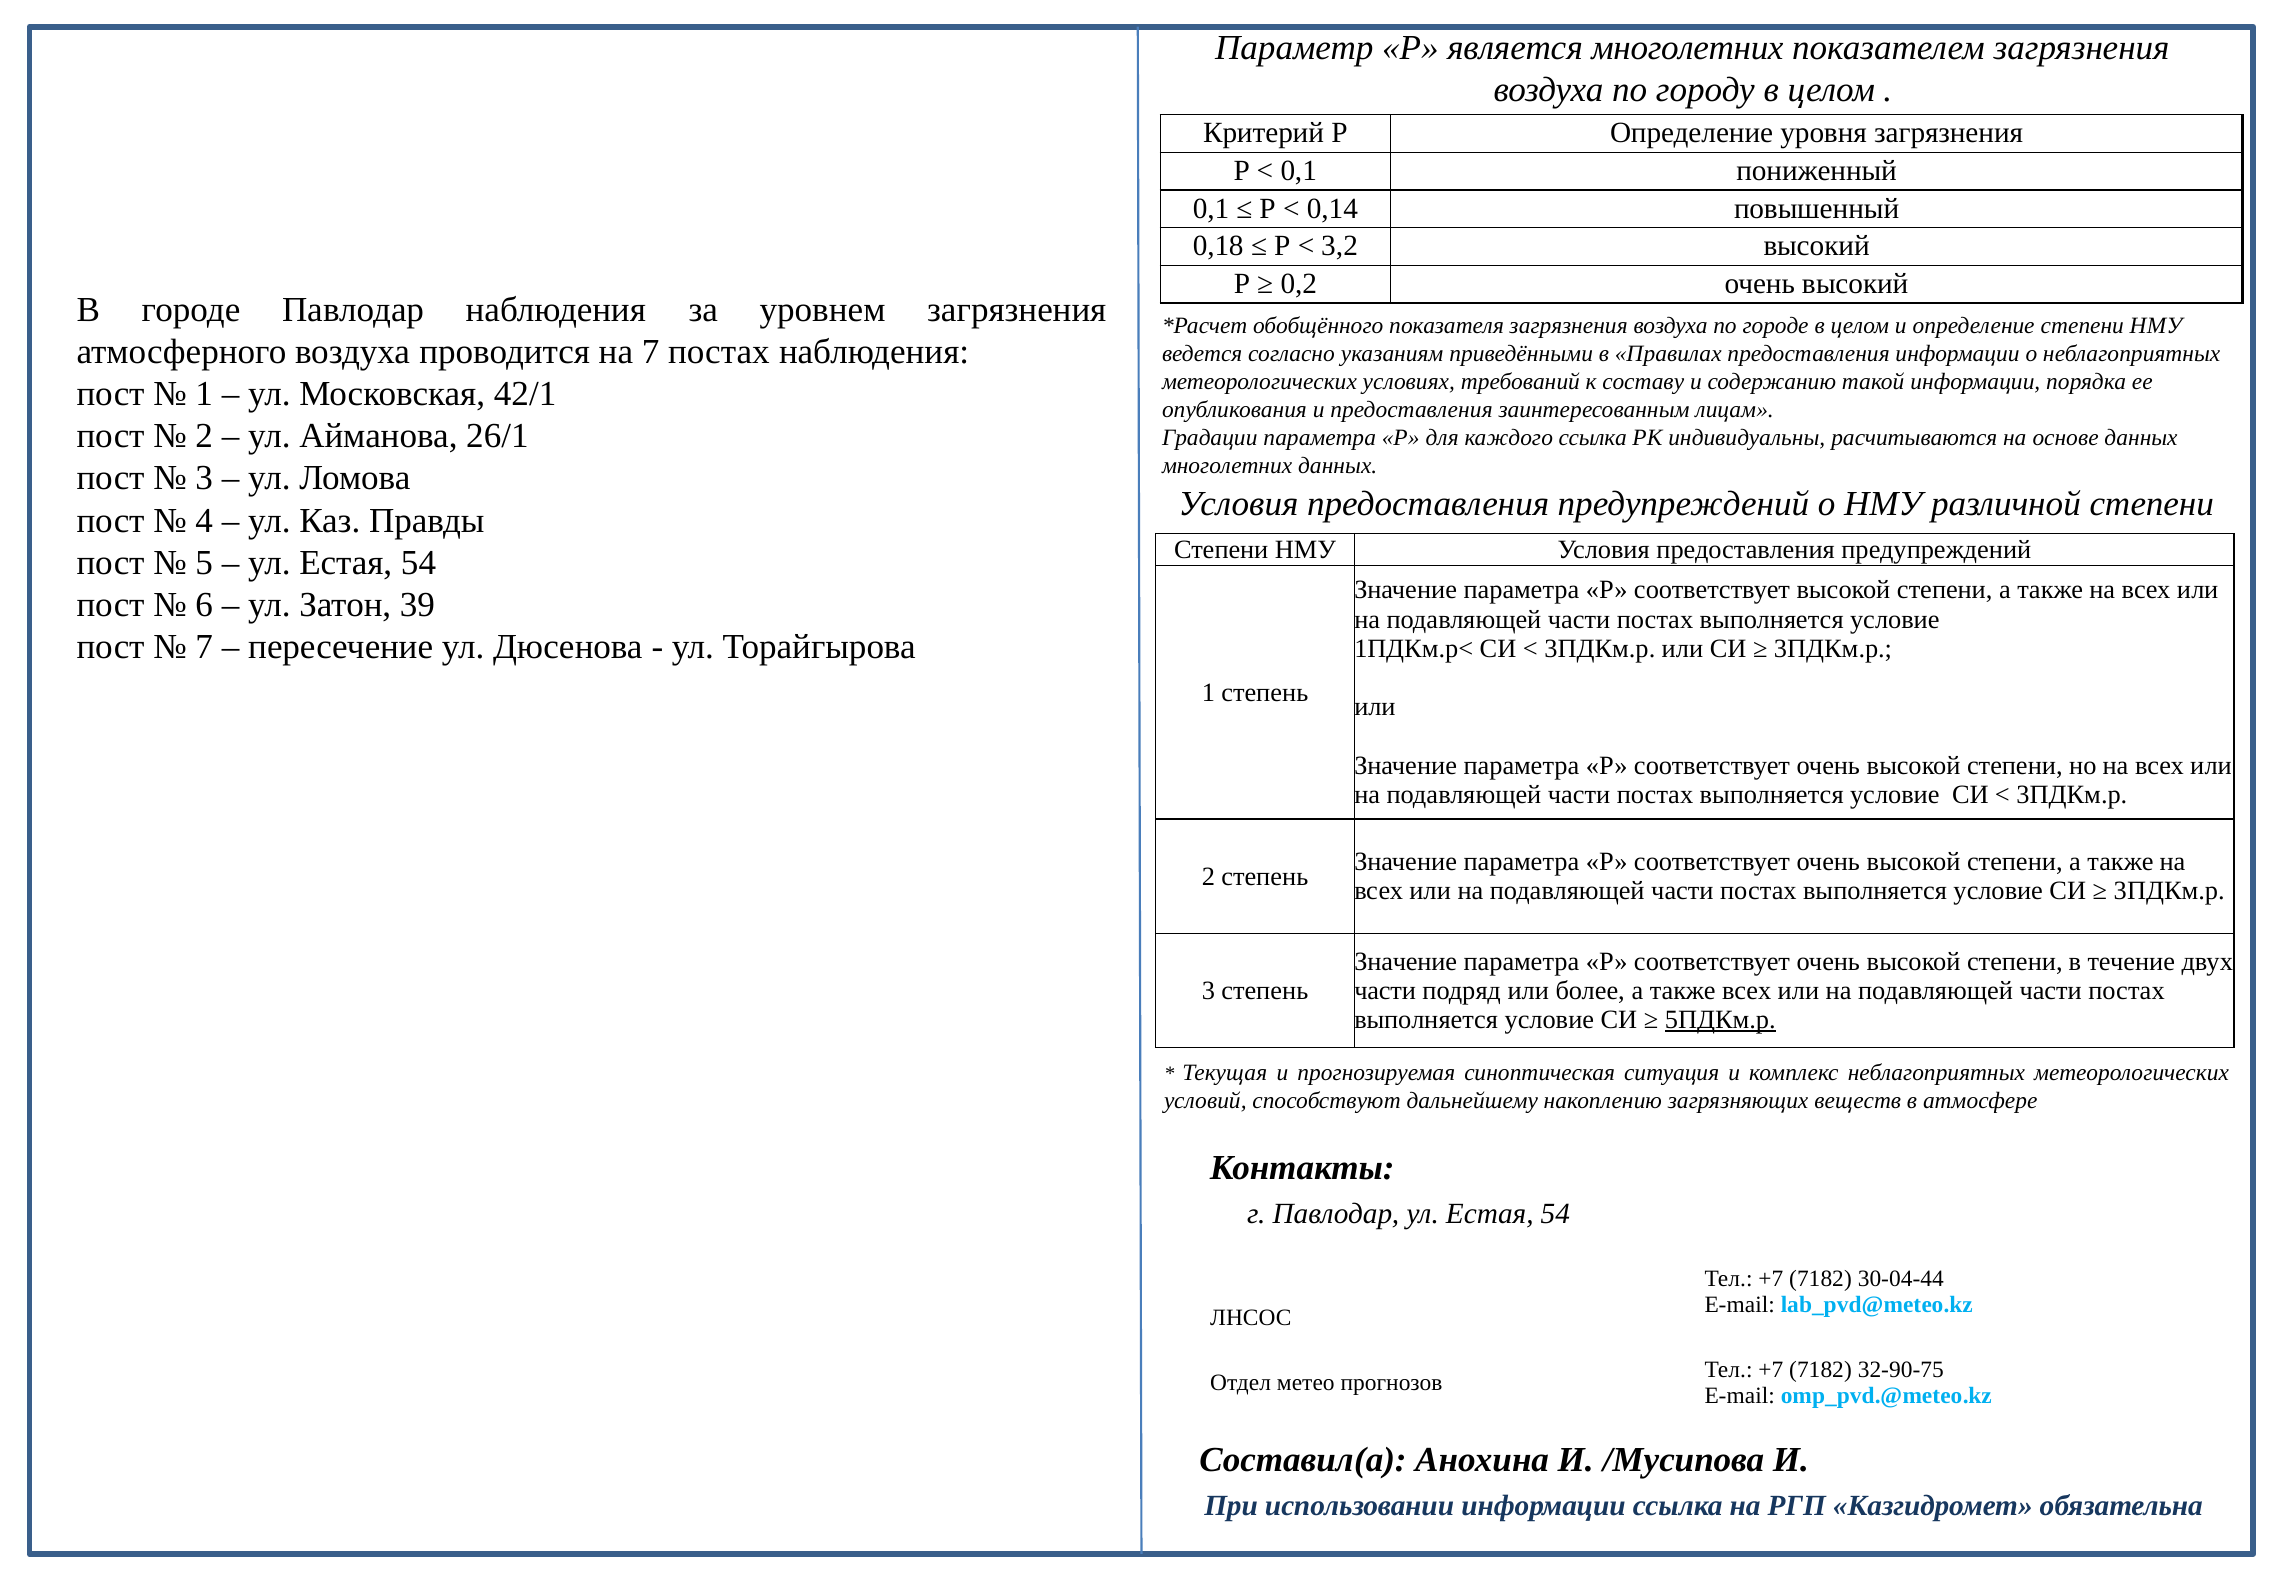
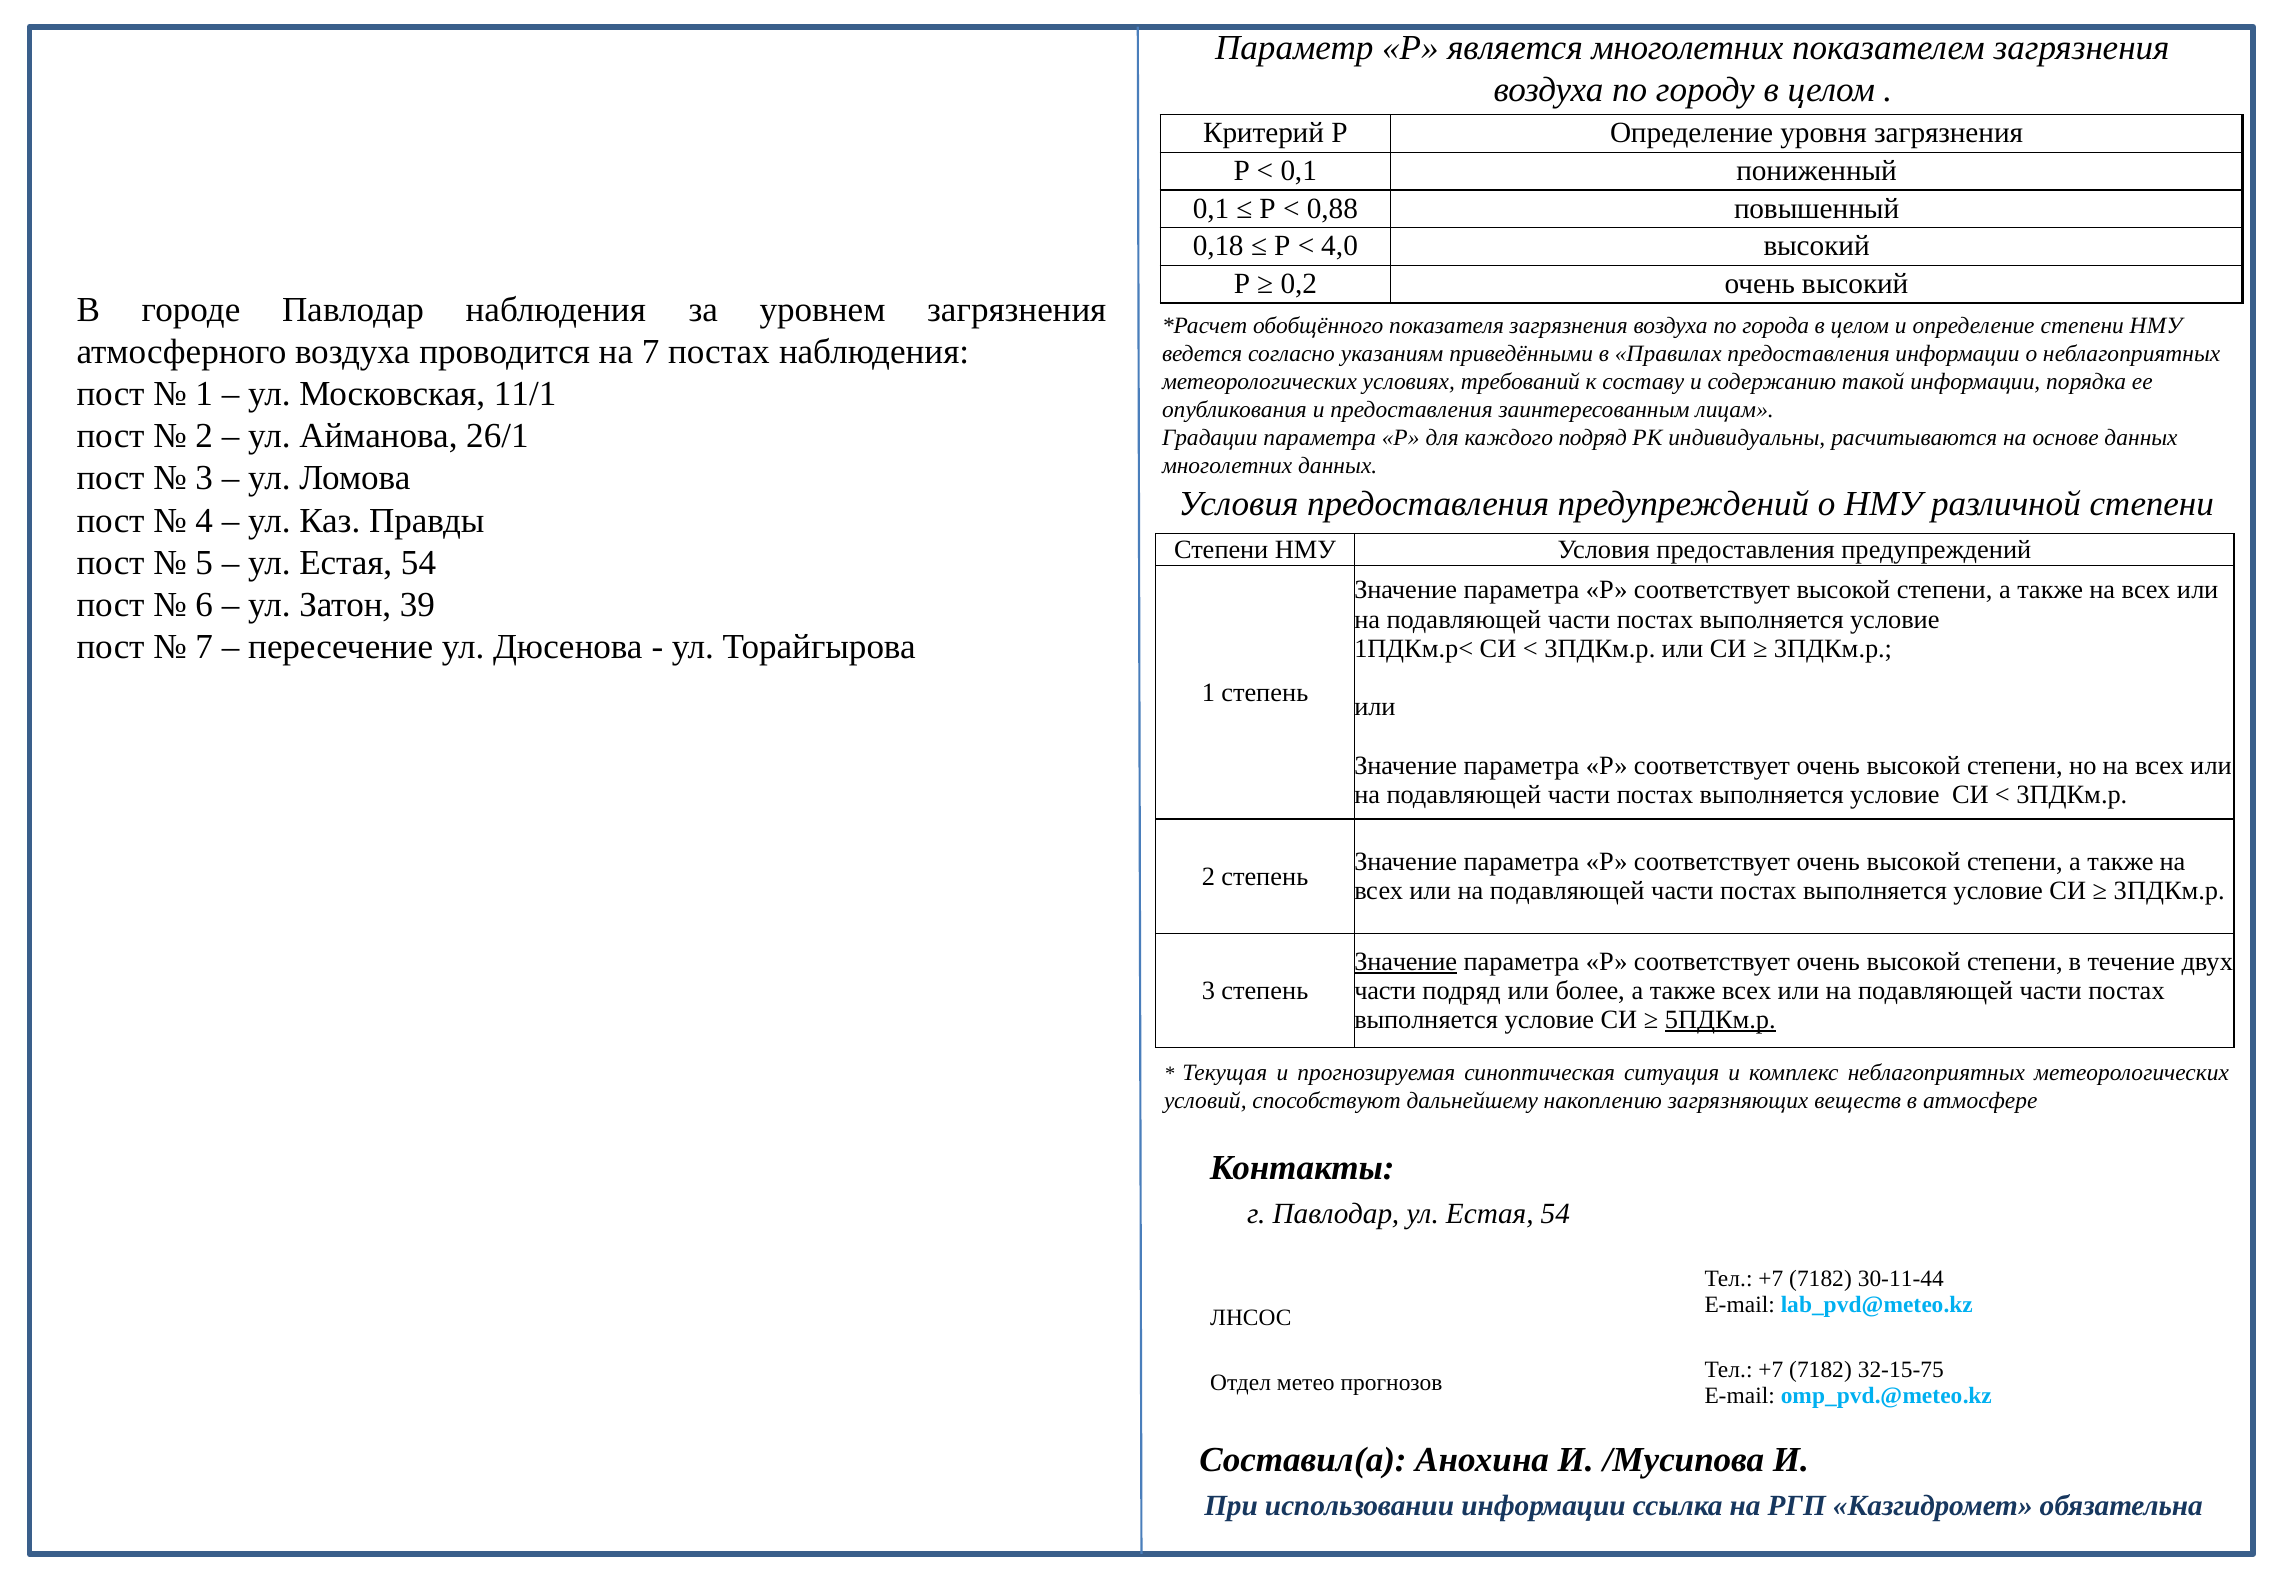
0,14: 0,14 -> 0,88 (1332, 209)
3,2: 3,2 -> 4,0 (1340, 246)
по городе: городе -> города (1776, 326)
42/1: 42/1 -> 11/1 (525, 394)
каждого ссылка: ссылка -> подряд (1593, 438)
Значение underline: none -> present (1406, 961)
30-04-44: 30-04-44 -> 30-11-44 (1901, 1278)
32-90-75: 32-90-75 -> 32-15-75 (1901, 1369)
